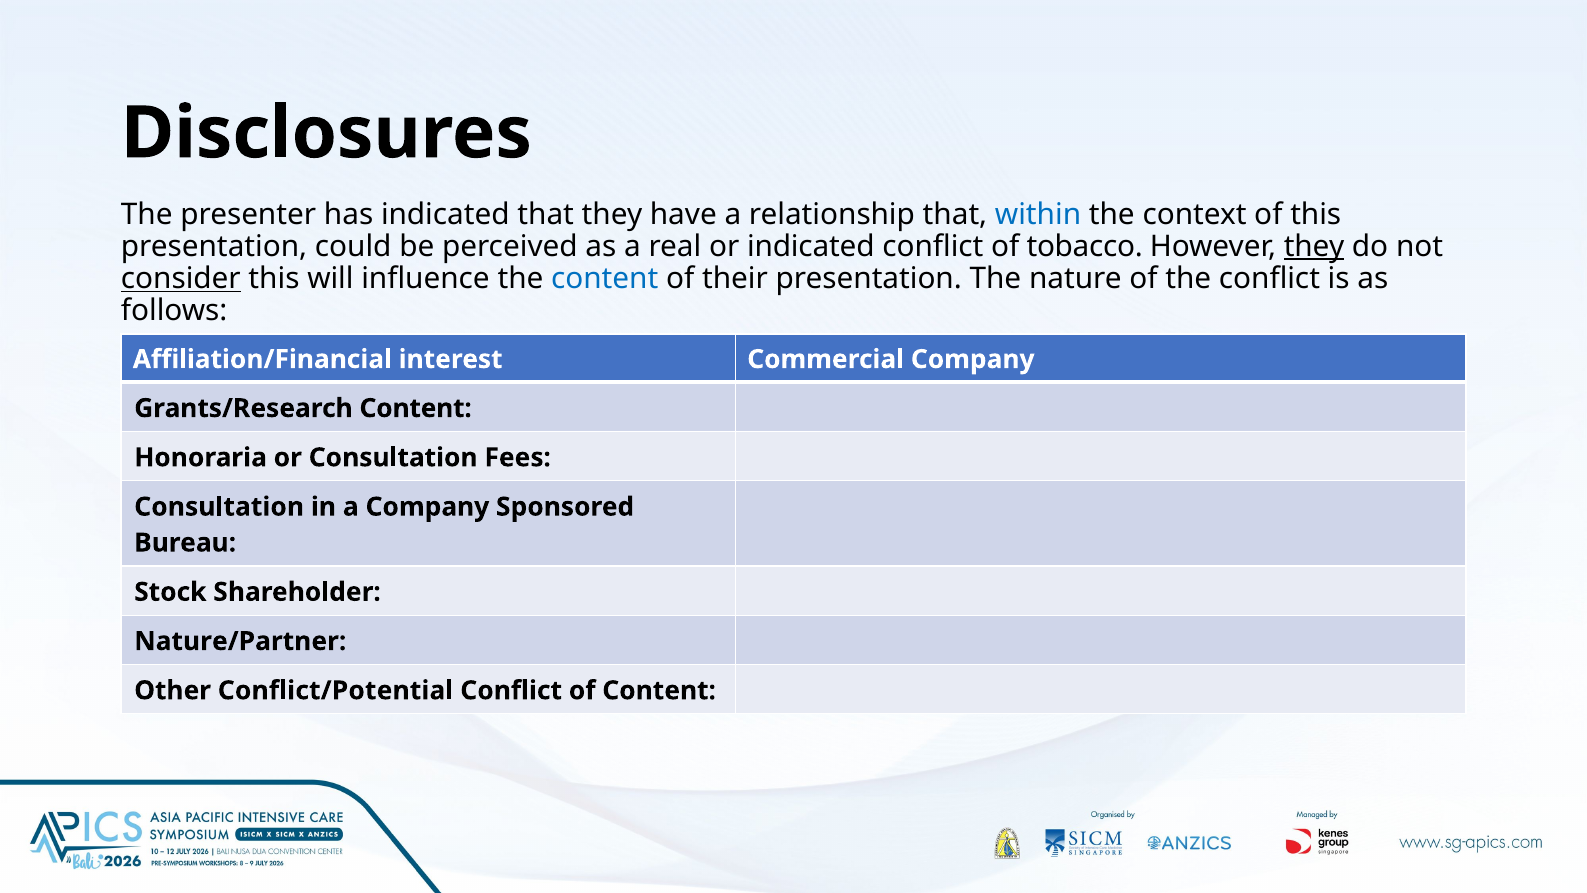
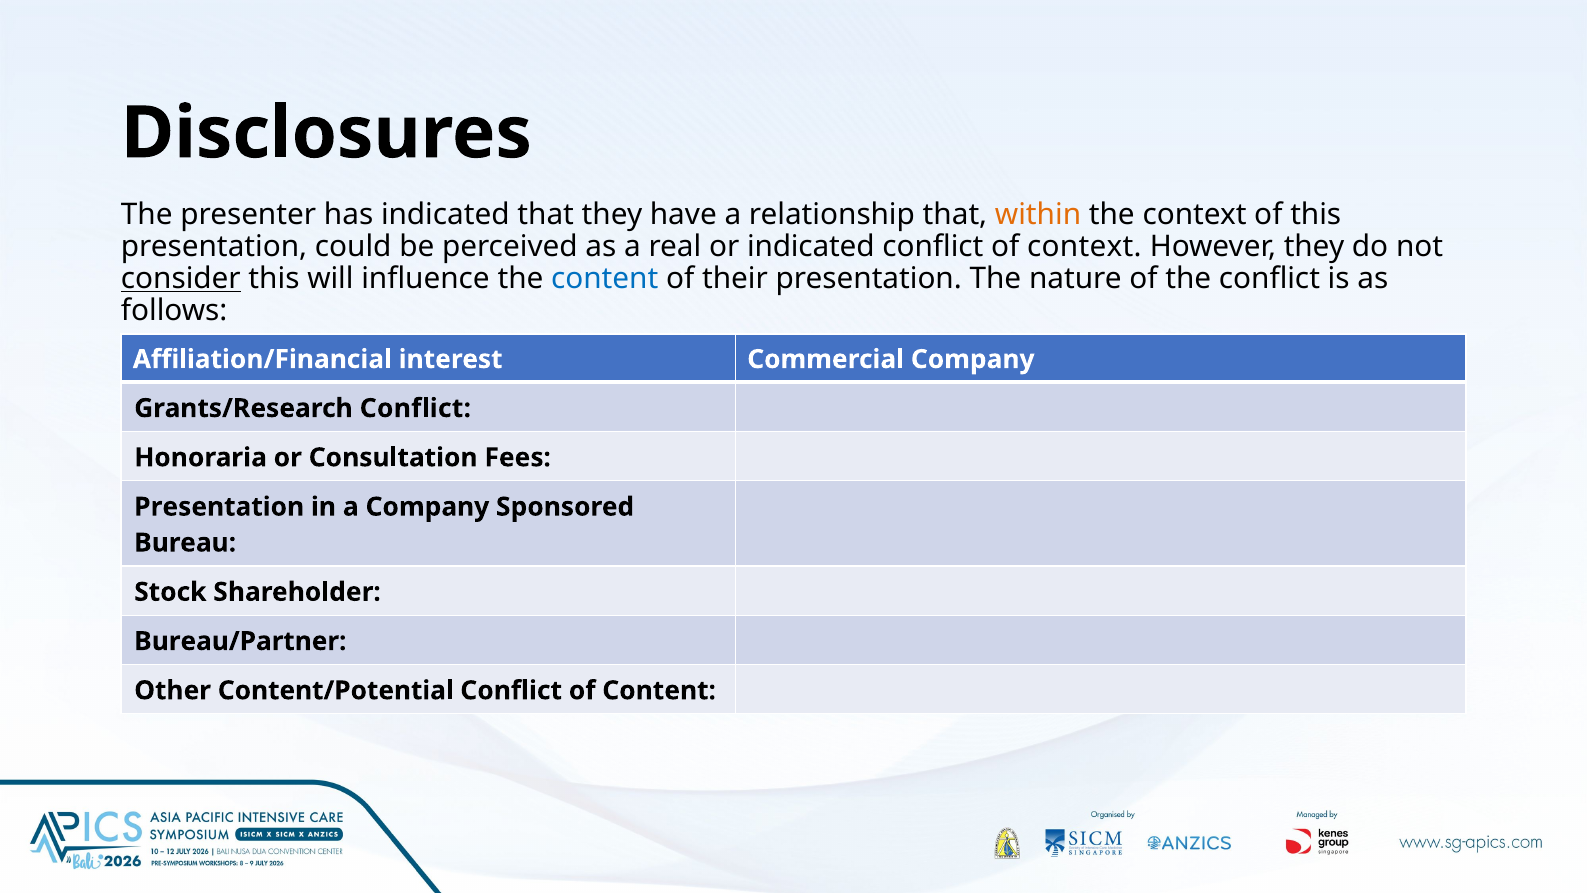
within colour: blue -> orange (1038, 214)
of tobacco: tobacco -> context (1084, 246)
they underline: present -> none (1314, 246)
Grants/Research Content: Content -> Conflict (415, 408)
Consultation: Consultation -> Presentation (219, 507)
Nature/Partner: Nature/Partner -> Bureau/Partner (240, 641)
Conflict/Potential: Conflict/Potential -> Content/Potential (336, 690)
